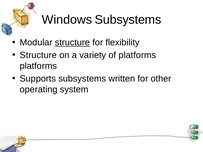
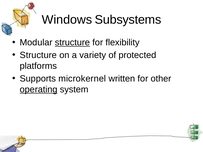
of platforms: platforms -> protected (137, 55)
Supports subsystems: subsystems -> microkernel (82, 79)
operating underline: none -> present (39, 90)
